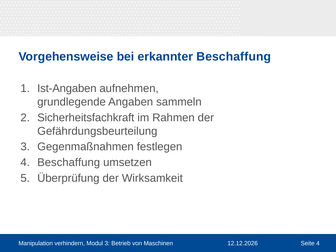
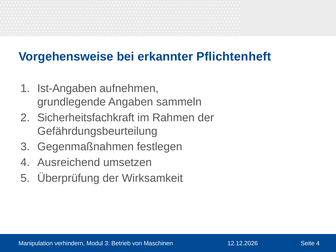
erkannter Beschaffung: Beschaffung -> Pflichtenheft (234, 57)
4 Beschaffung: Beschaffung -> Ausreichend (69, 162)
